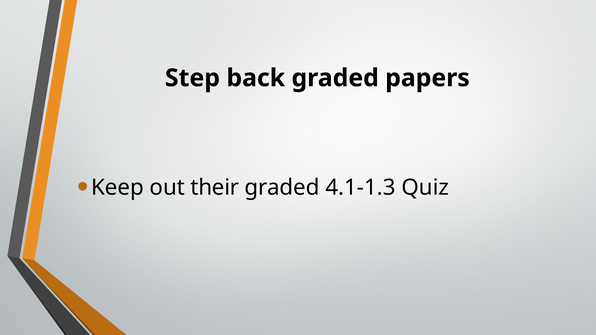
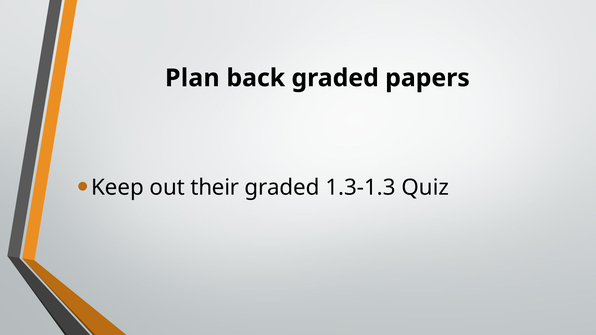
Step: Step -> Plan (192, 78)
4.1-1.3: 4.1-1.3 -> 1.3-1.3 (361, 188)
